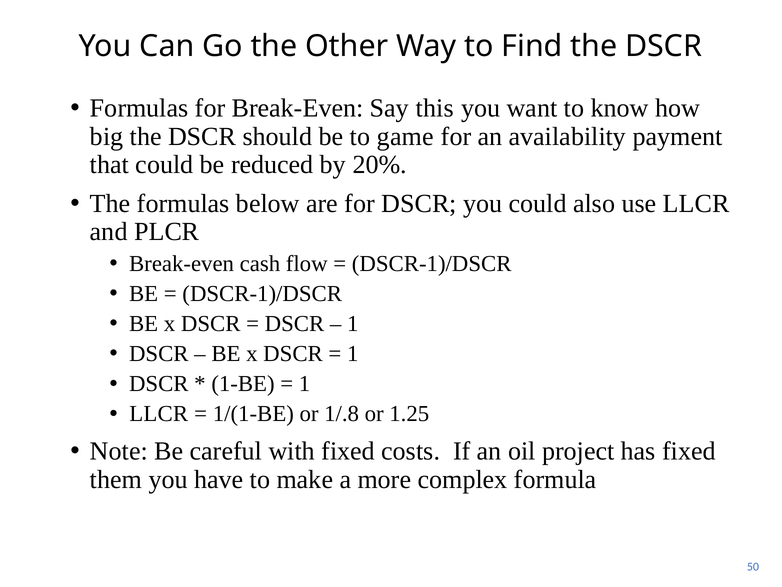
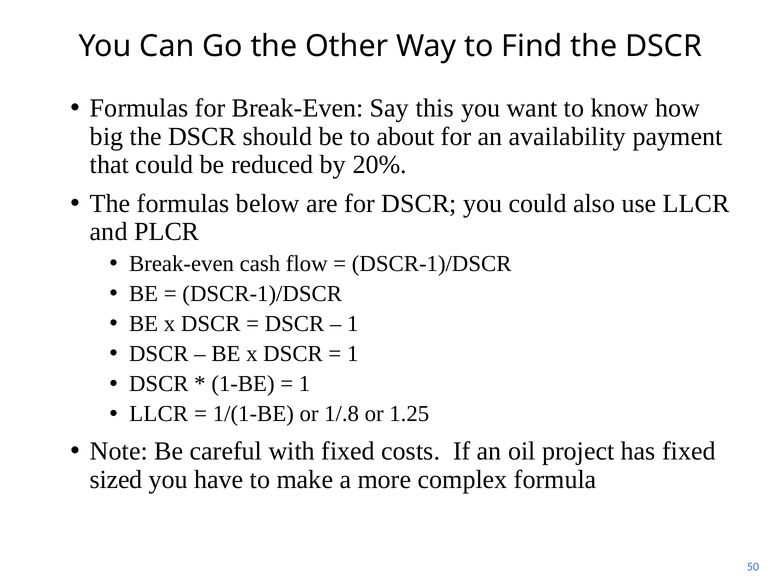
game: game -> about (405, 136)
them: them -> sized (116, 479)
